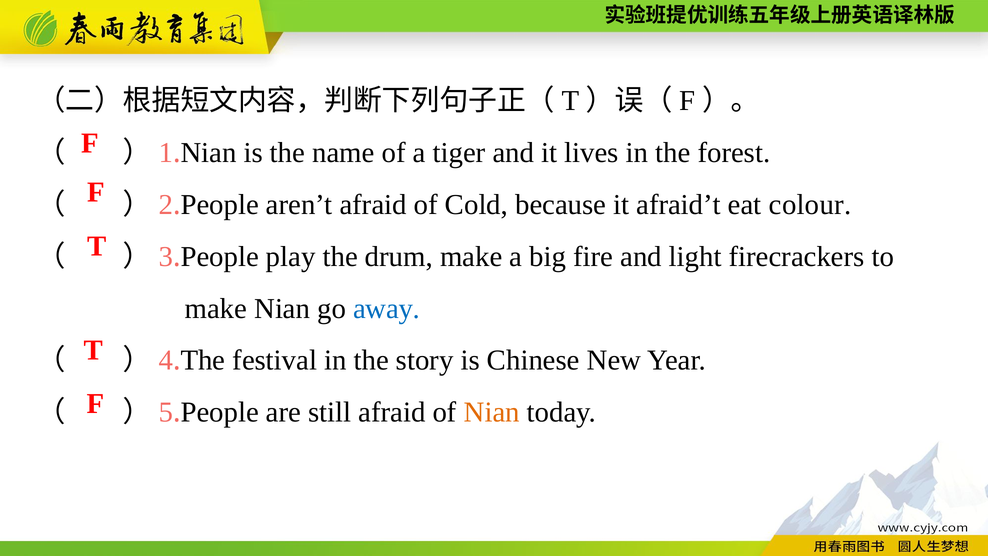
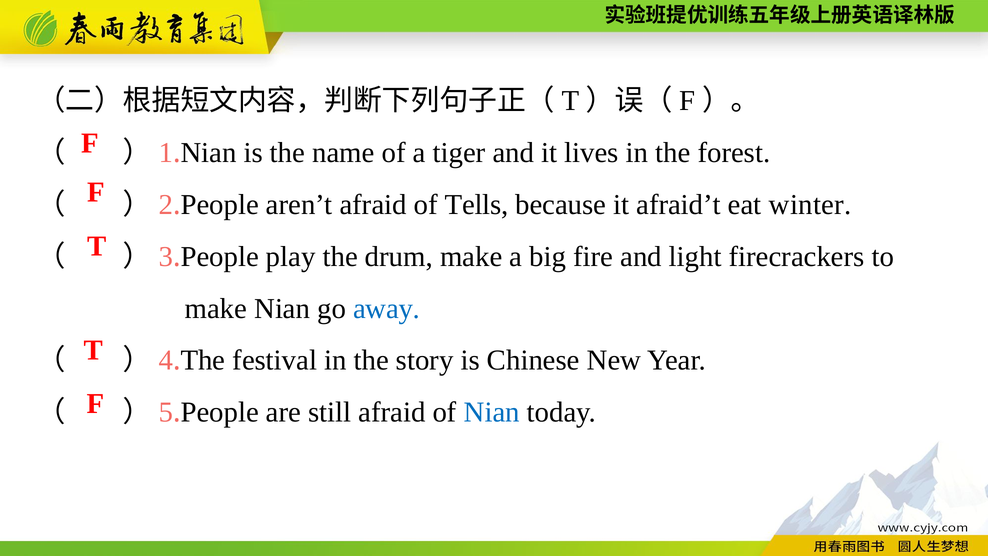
Cold: Cold -> Tells (477, 205)
colour: colour -> winter (810, 205)
Nian colour: orange -> blue (492, 412)
